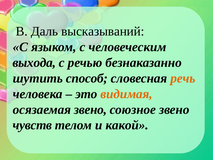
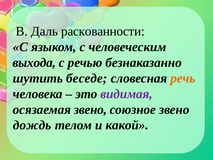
высказываний: высказываний -> раскованности (103, 31)
способ: способ -> беседе (87, 78)
видимая colour: orange -> purple (127, 94)
чувств: чувств -> дождь (32, 125)
